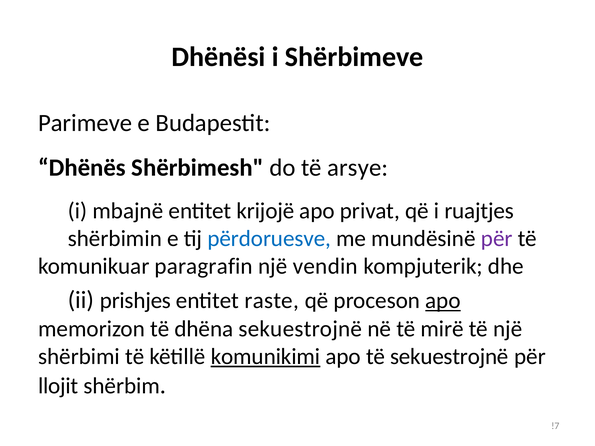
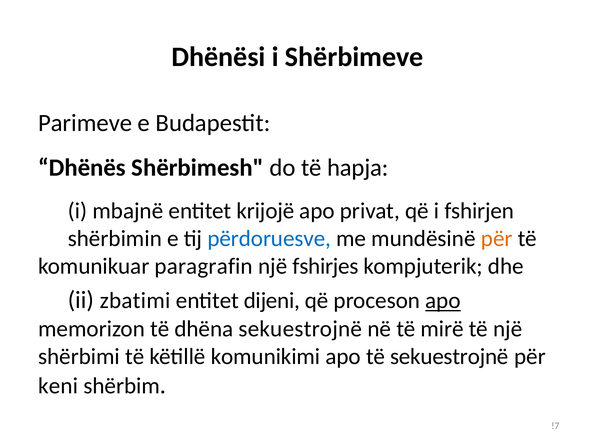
arsye: arsye -> hapja (358, 168)
ruajtjes: ruajtjes -> fshirjen (479, 211)
për colour: purple -> orange (497, 239)
vendin: vendin -> fshirjes (326, 266)
prishjes: prishjes -> zbatimi (135, 301)
raste: raste -> dijeni (272, 301)
komunikimi underline: present -> none (265, 357)
llojit: llojit -> keni (58, 386)
